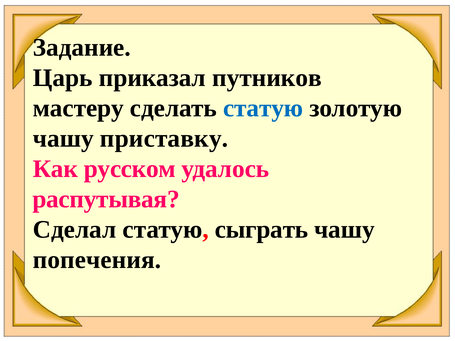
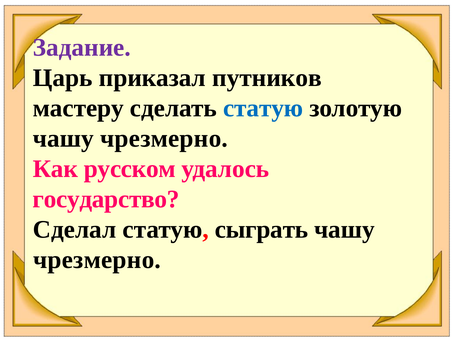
Задание colour: black -> purple (82, 48)
приставку: приставку -> чрезмерно (164, 139)
распутывая: распутывая -> государство (106, 199)
попечения: попечения -> чрезмерно (97, 260)
